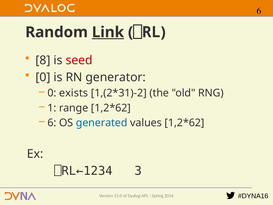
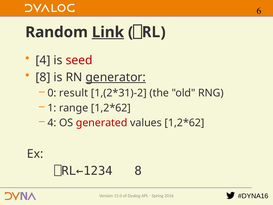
8: 8 -> 4 (43, 60)
0: 0 -> 8 (43, 77)
generator underline: none -> present (116, 77)
exists: exists -> result (74, 93)
6: 6 -> 4 (52, 123)
generated colour: blue -> red (102, 123)
⎕RL←1234 3: 3 -> 8 (138, 171)
